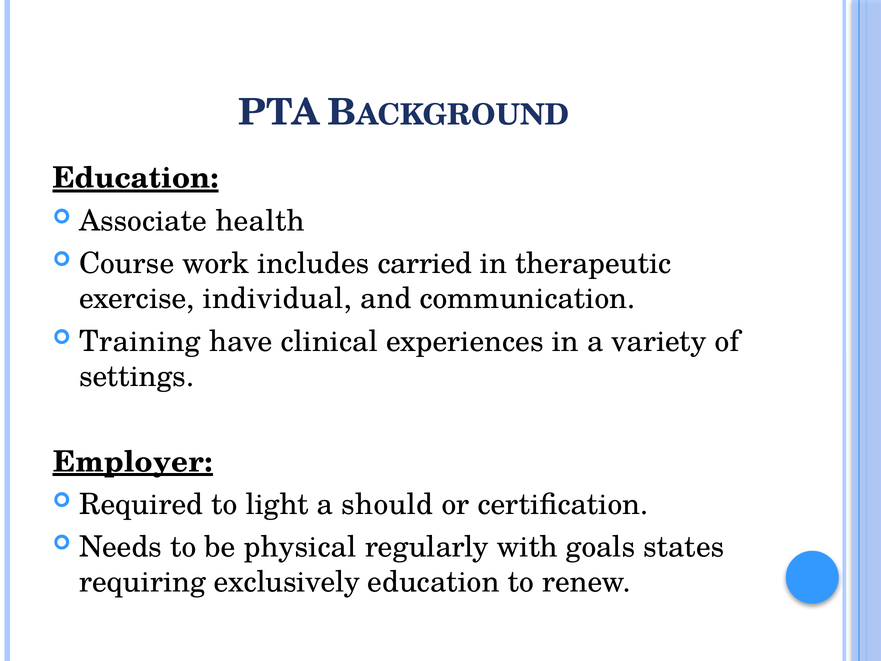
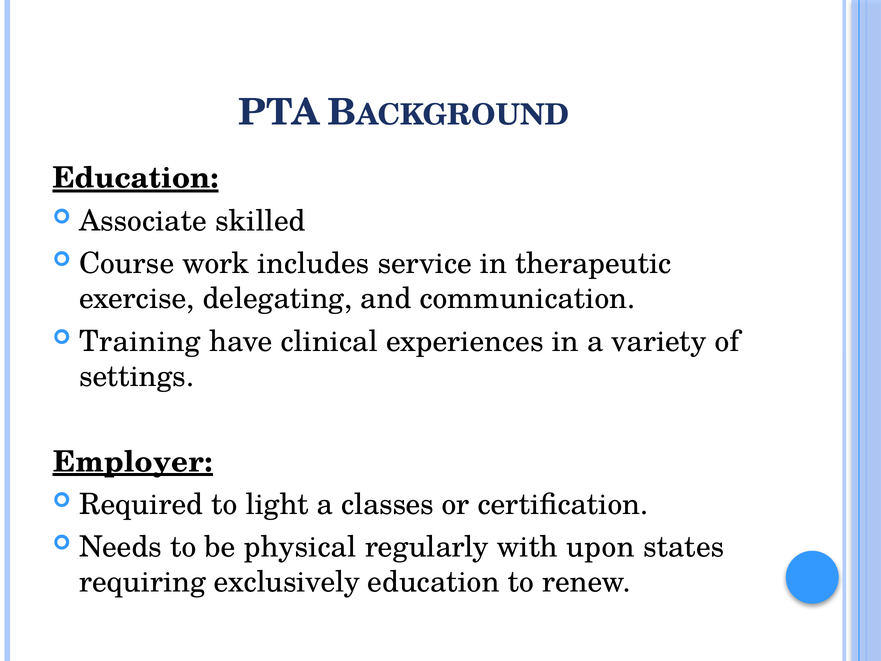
health: health -> skilled (260, 221)
carried: carried -> service (425, 263)
individual: individual -> delegating (278, 299)
should: should -> classes (388, 504)
goals: goals -> upon (600, 547)
